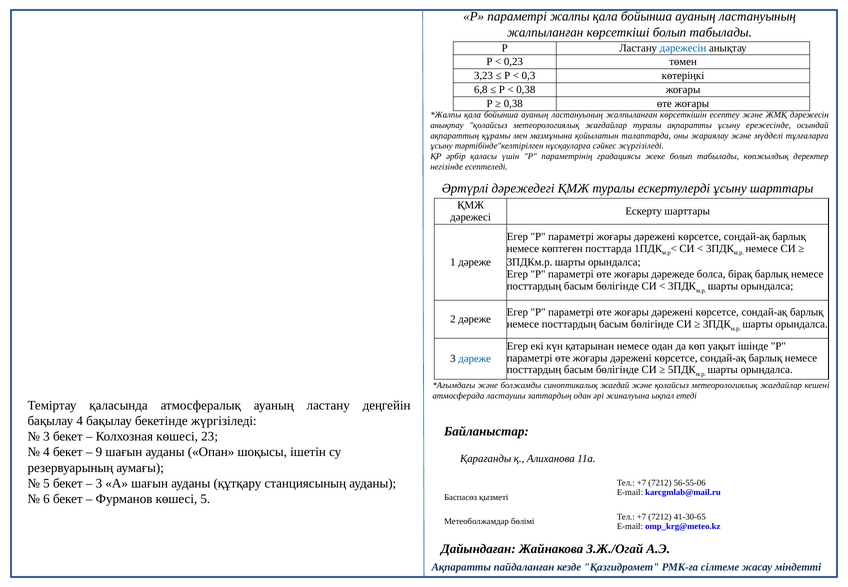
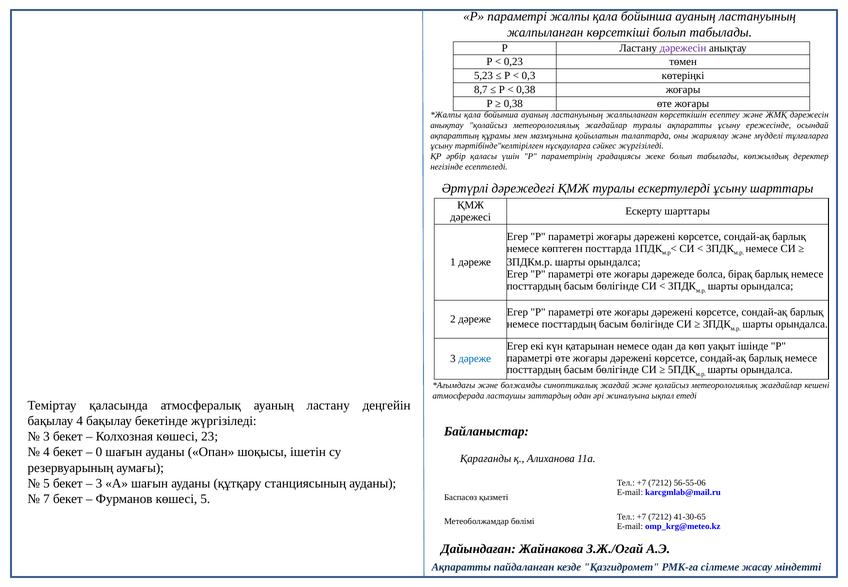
дәрежесін colour: blue -> purple (683, 48)
3,23: 3,23 -> 5,23 (483, 76)
6,8: 6,8 -> 8,7 (481, 90)
9: 9 -> 0 (99, 452)
6: 6 -> 7 (46, 499)
